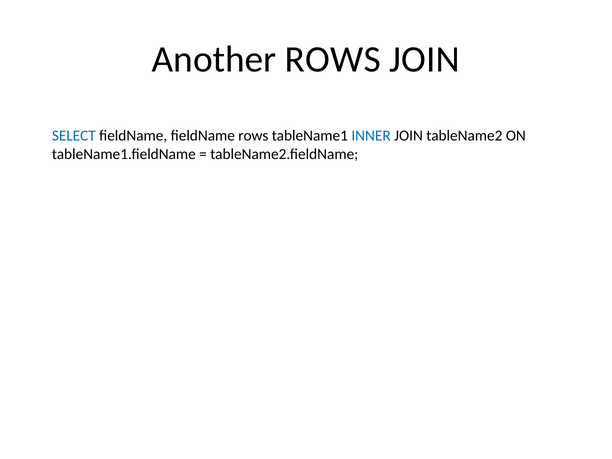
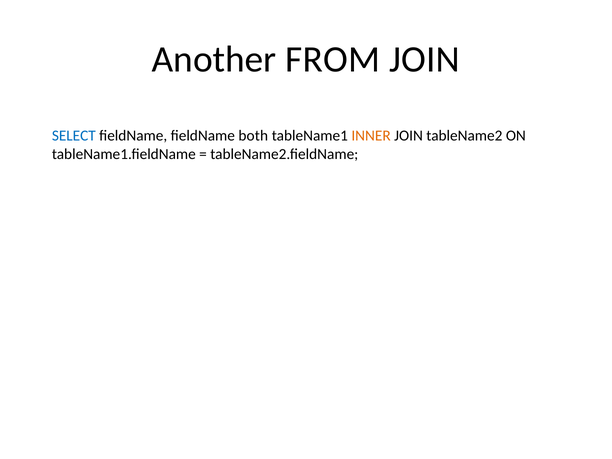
Another ROWS: ROWS -> FROM (333, 59)
fieldName rows: rows -> both (253, 136)
INNER colour: blue -> orange (371, 136)
